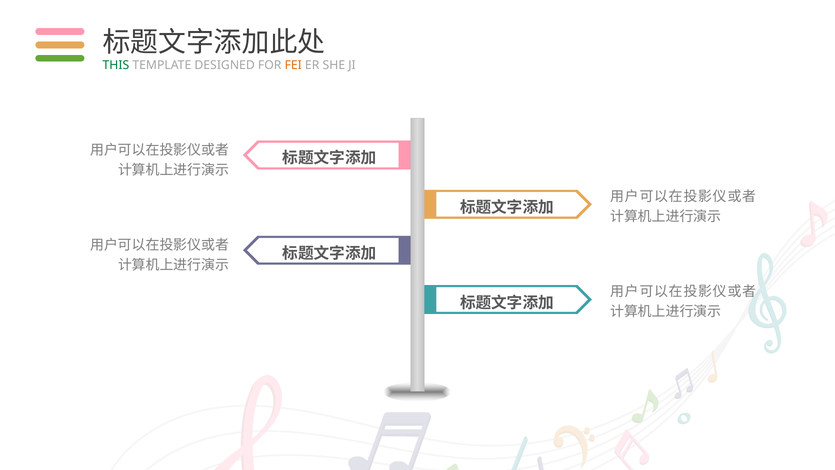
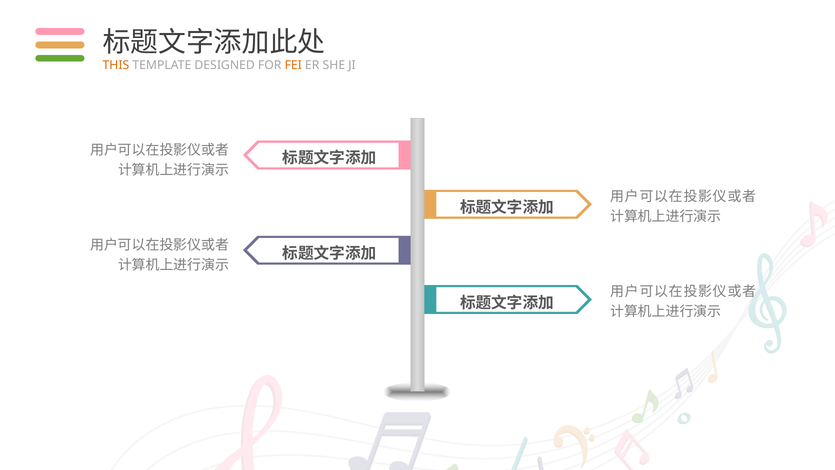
THIS colour: green -> orange (116, 65)
